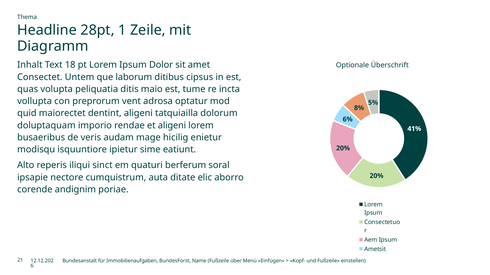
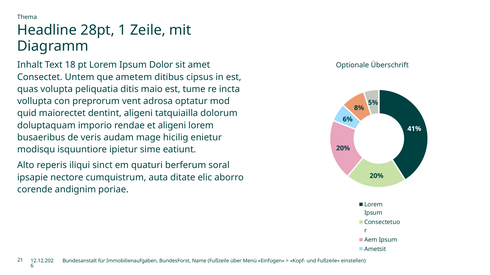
laborum: laborum -> ametem (134, 77)
